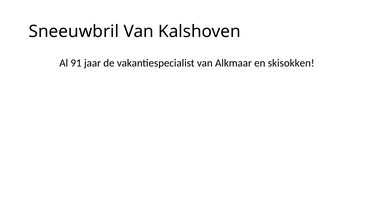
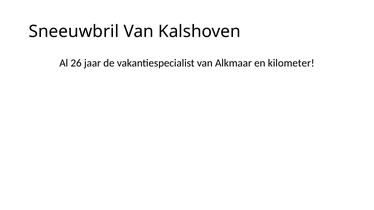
91: 91 -> 26 (76, 63)
skisokken: skisokken -> kilometer (291, 63)
